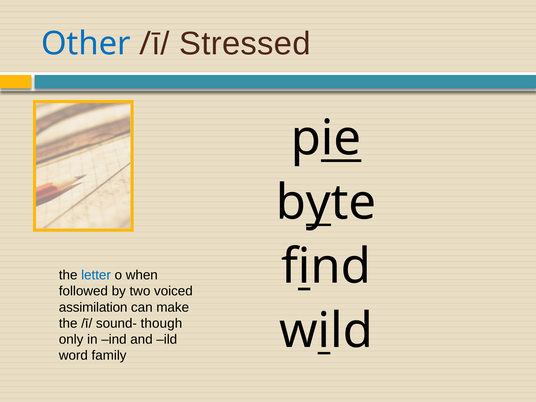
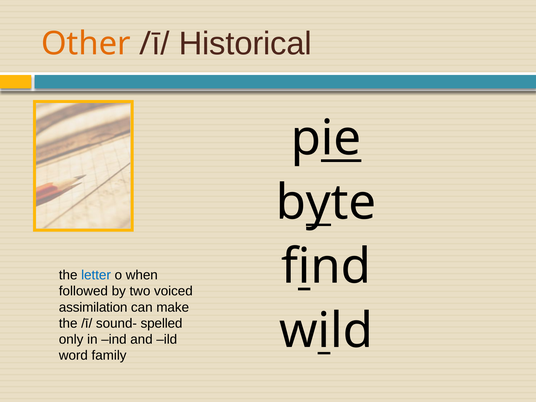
Other colour: blue -> orange (86, 44)
Stressed: Stressed -> Historical (245, 44)
though: though -> spelled (162, 323)
